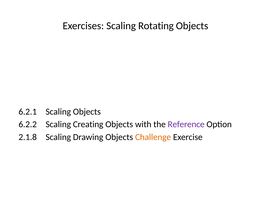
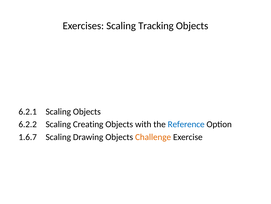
Rotating: Rotating -> Tracking (156, 26)
Reference colour: purple -> blue (186, 124)
2.1.8: 2.1.8 -> 1.6.7 (28, 137)
